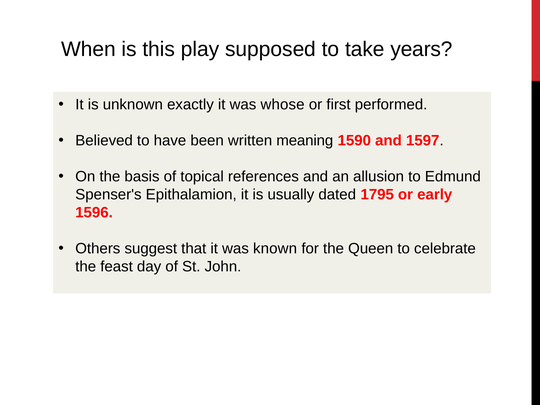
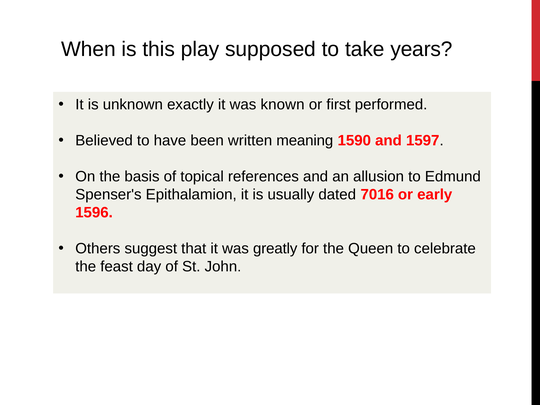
whose: whose -> known (283, 105)
1795: 1795 -> 7016 (377, 195)
known: known -> greatly (275, 249)
